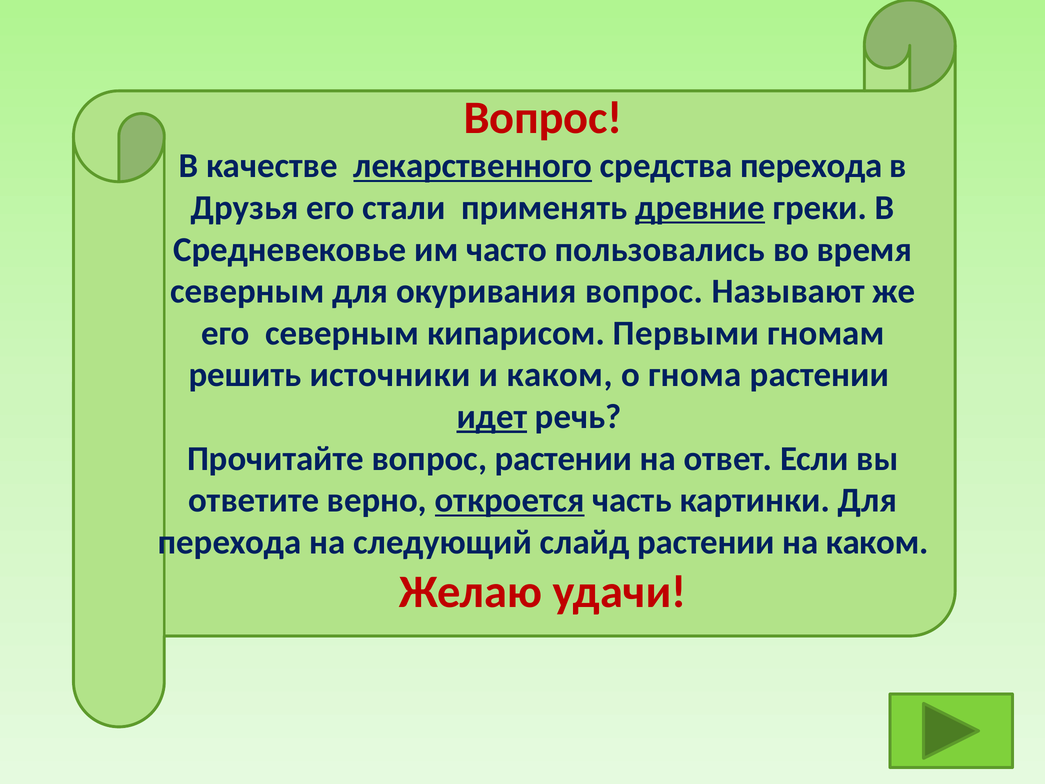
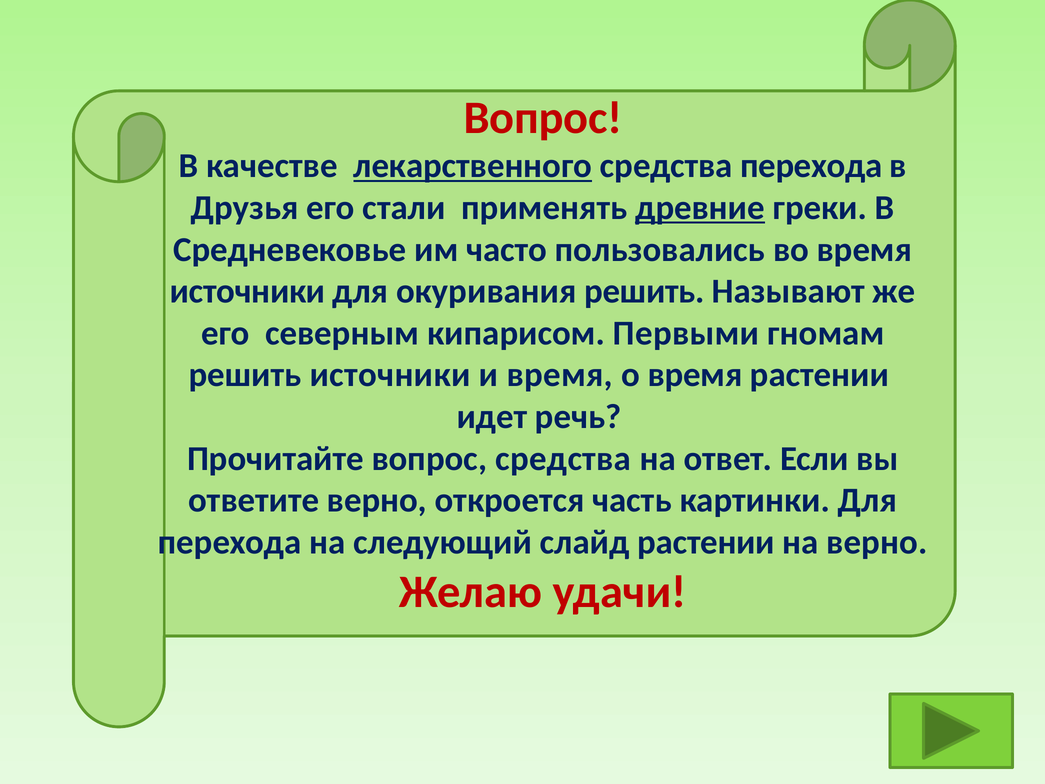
северным: северным -> источники (248, 291)
окуривания вопрос: вопрос -> решить (644, 291)
и каком: каком -> время (560, 375)
о гнома: гнома -> время (695, 375)
идет underline: present -> none (492, 417)
вопрос растении: растении -> средства (563, 458)
откроется underline: present -> none (510, 500)
на каком: каком -> верно (877, 542)
